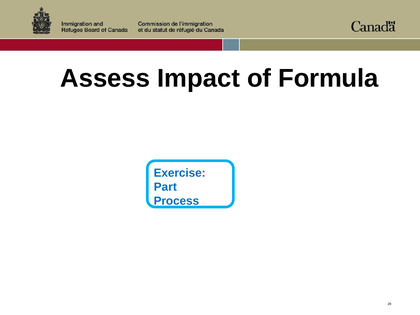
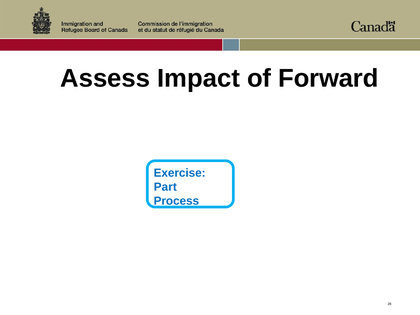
Formula: Formula -> Forward (328, 78)
